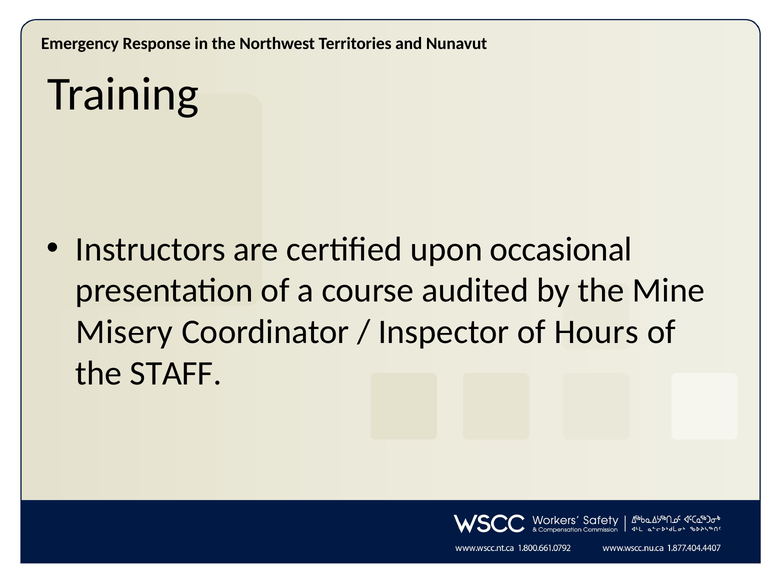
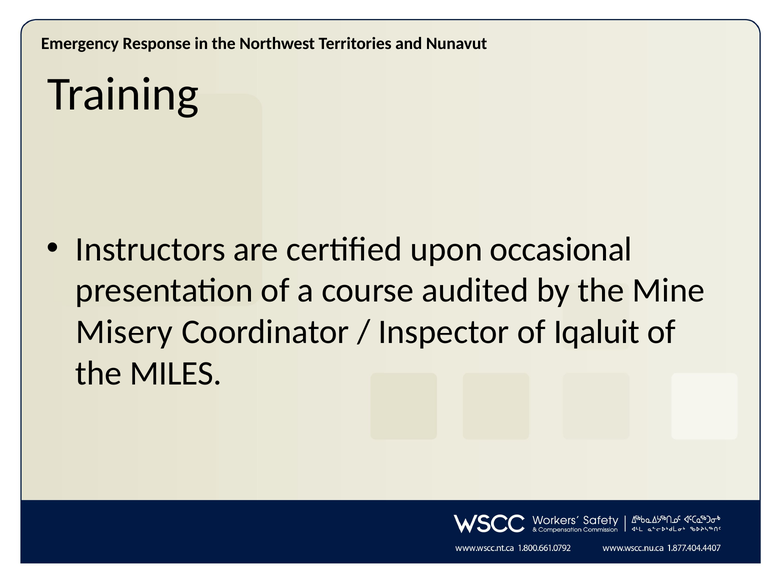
Hours: Hours -> Iqaluit (597, 332)
STAFF: STAFF -> MILES (176, 373)
